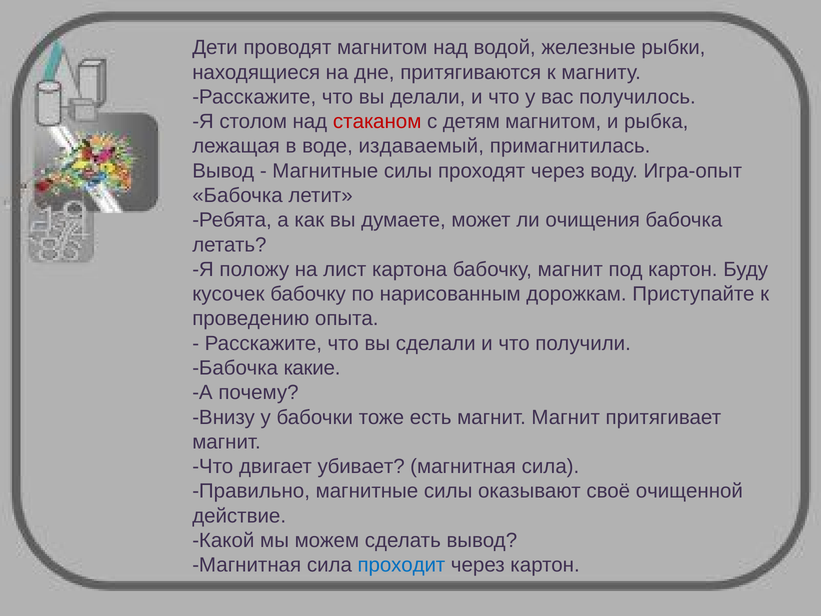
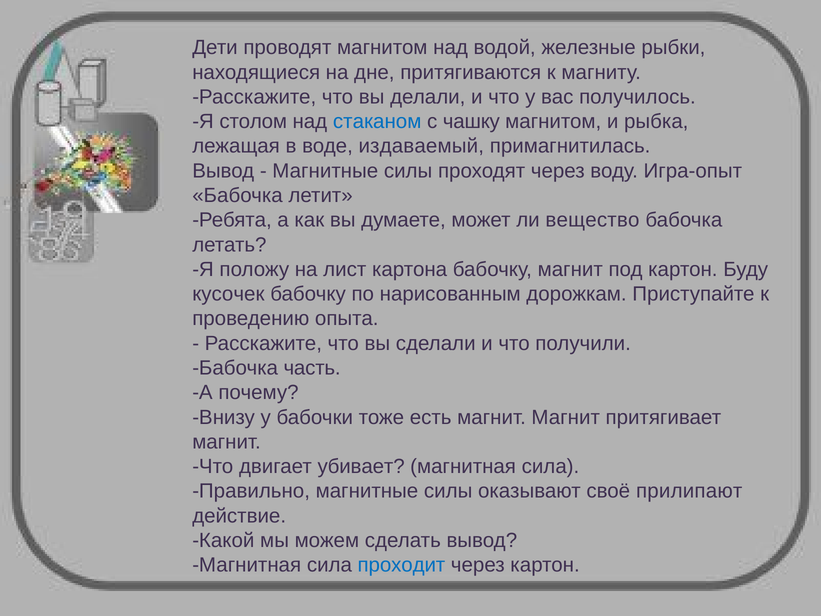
стаканом colour: red -> blue (377, 122)
детям: детям -> чашку (471, 122)
очищения: очищения -> вещество (592, 220)
какие: какие -> часть (312, 368)
очищенной: очищенной -> прилипают (689, 491)
